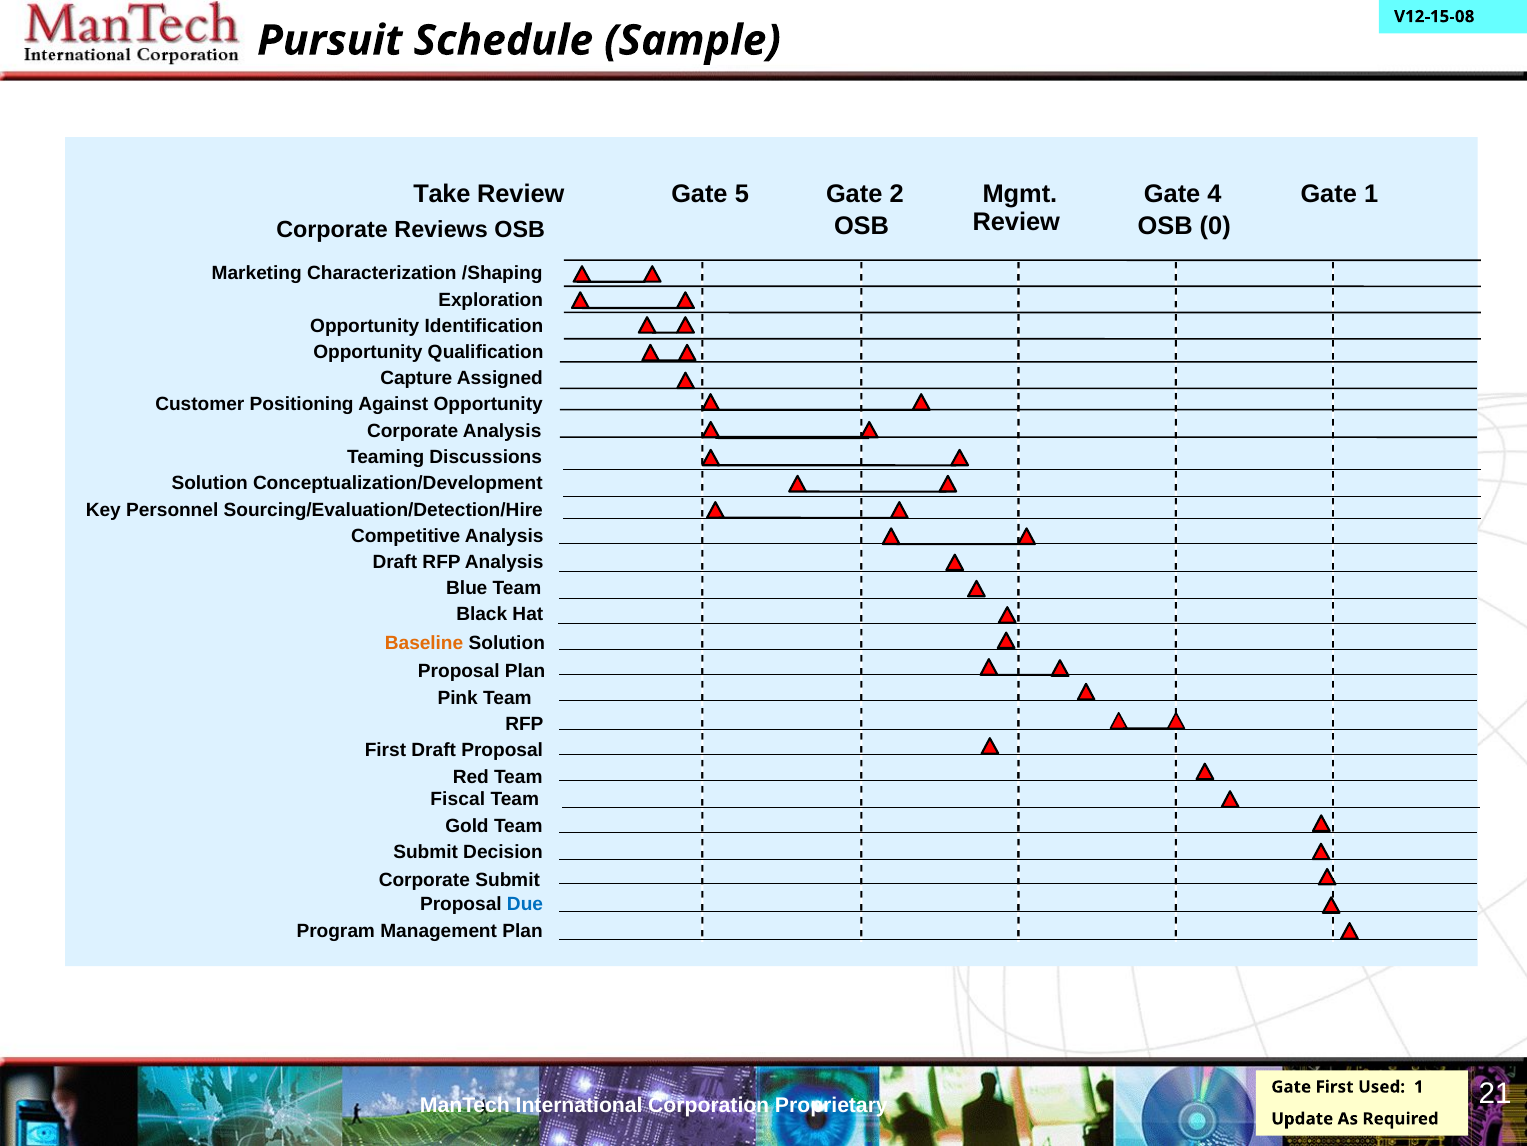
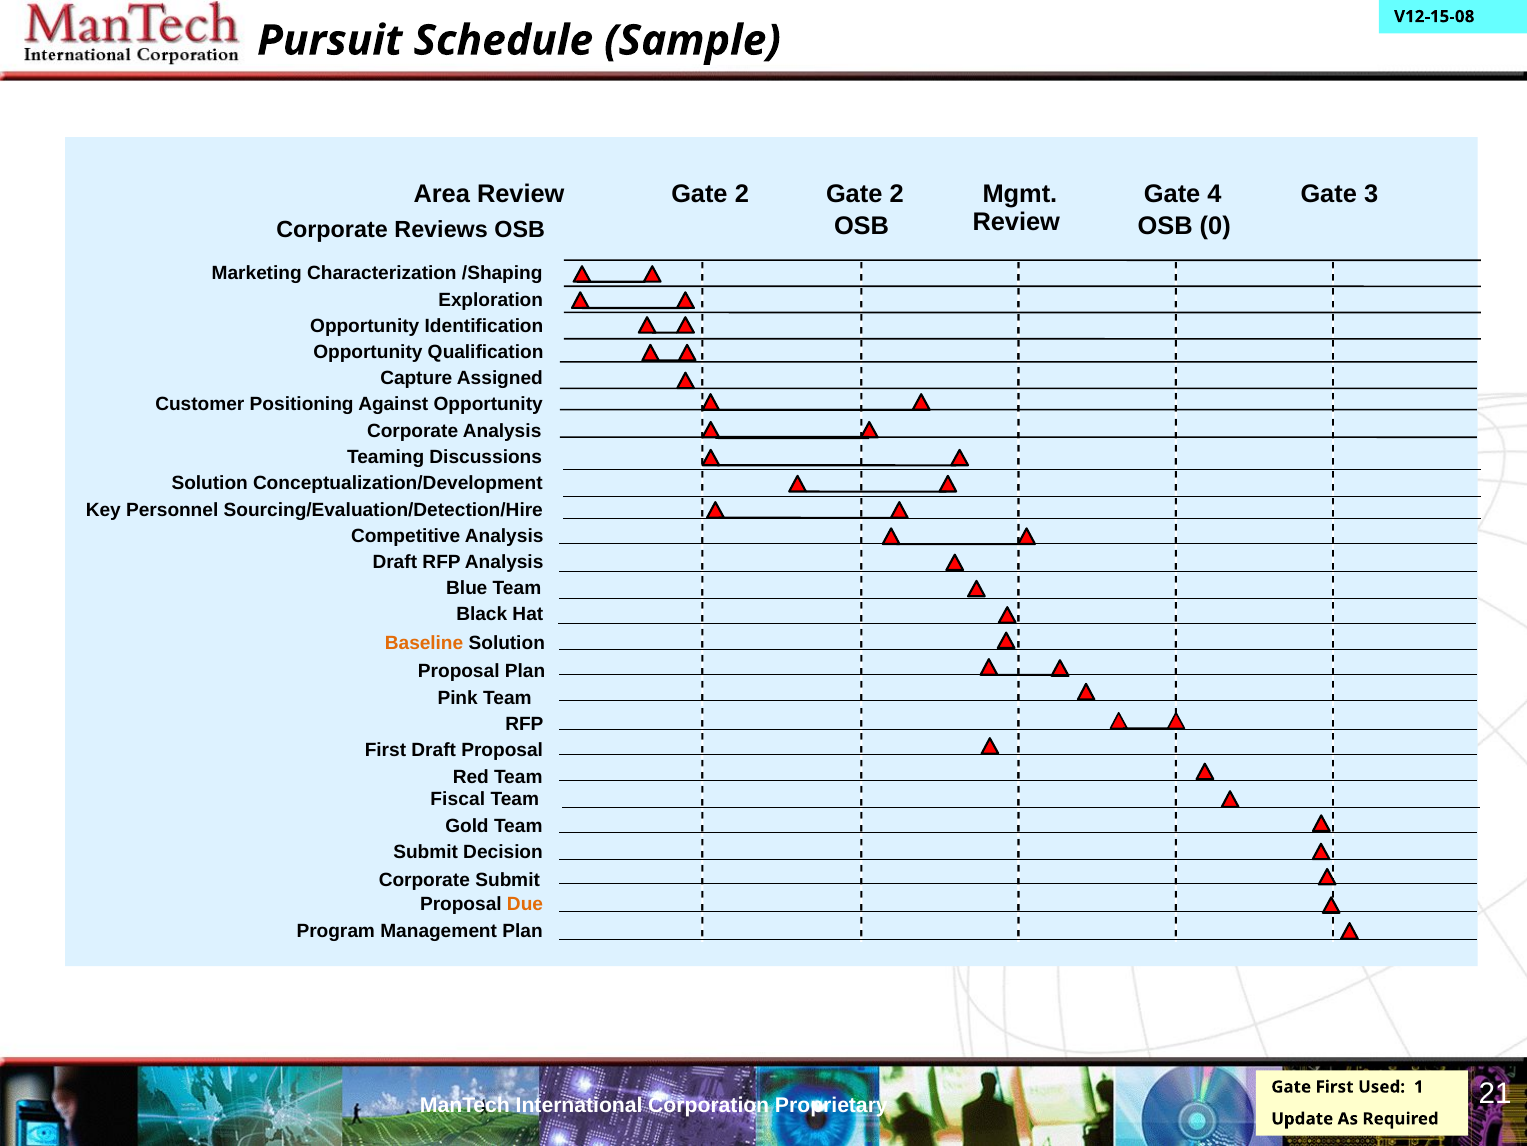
Take: Take -> Area (442, 194)
5: 5 -> 2 (742, 194)
Gate 1: 1 -> 3 (1371, 194)
Due colour: blue -> orange (525, 904)
